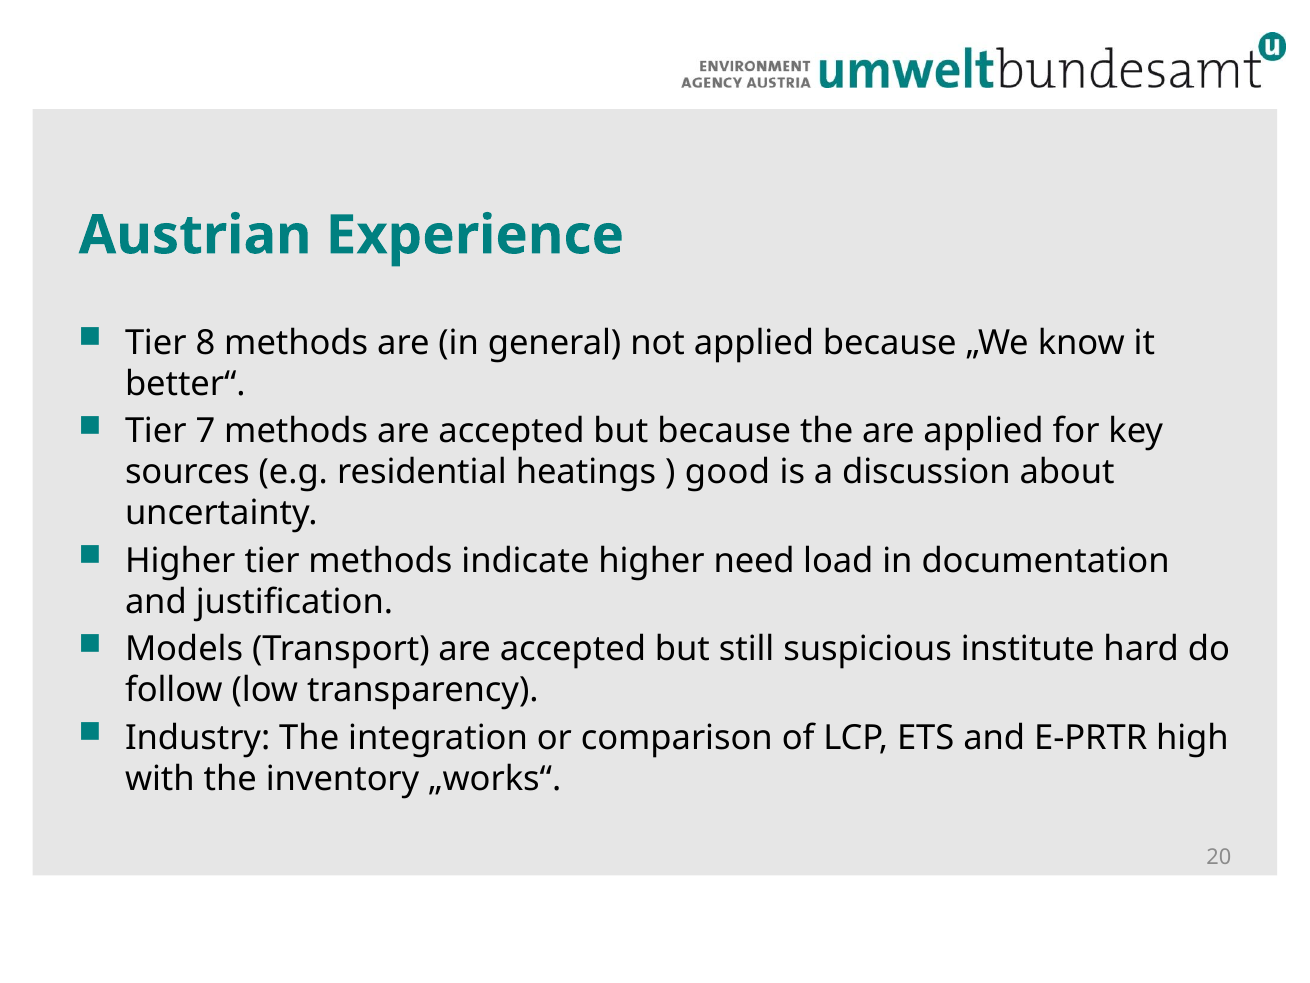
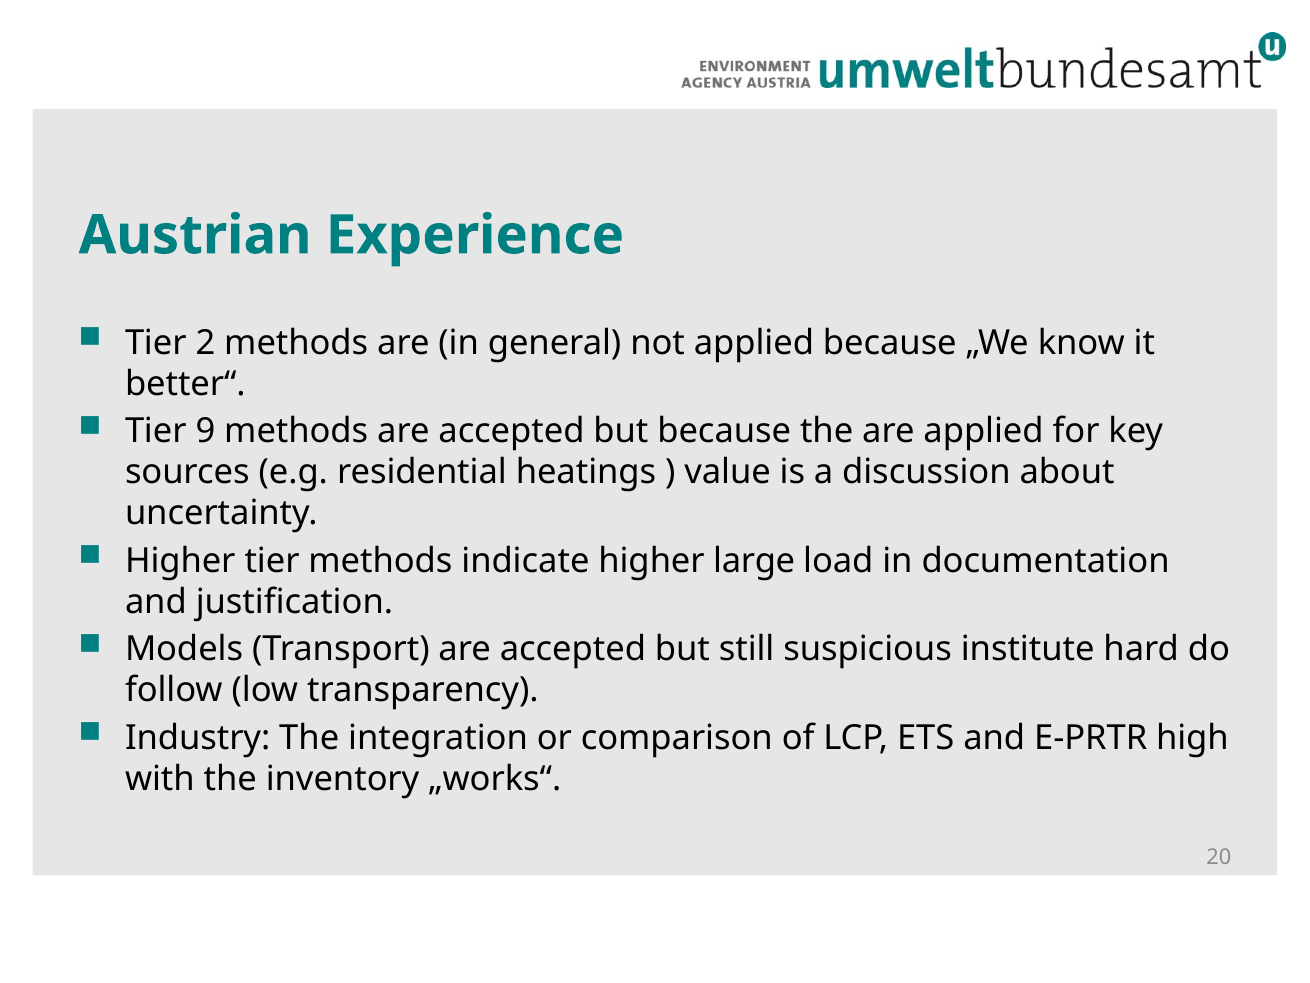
8: 8 -> 2 (206, 343)
7: 7 -> 9 (206, 431)
good: good -> value (728, 472)
need: need -> large (754, 561)
